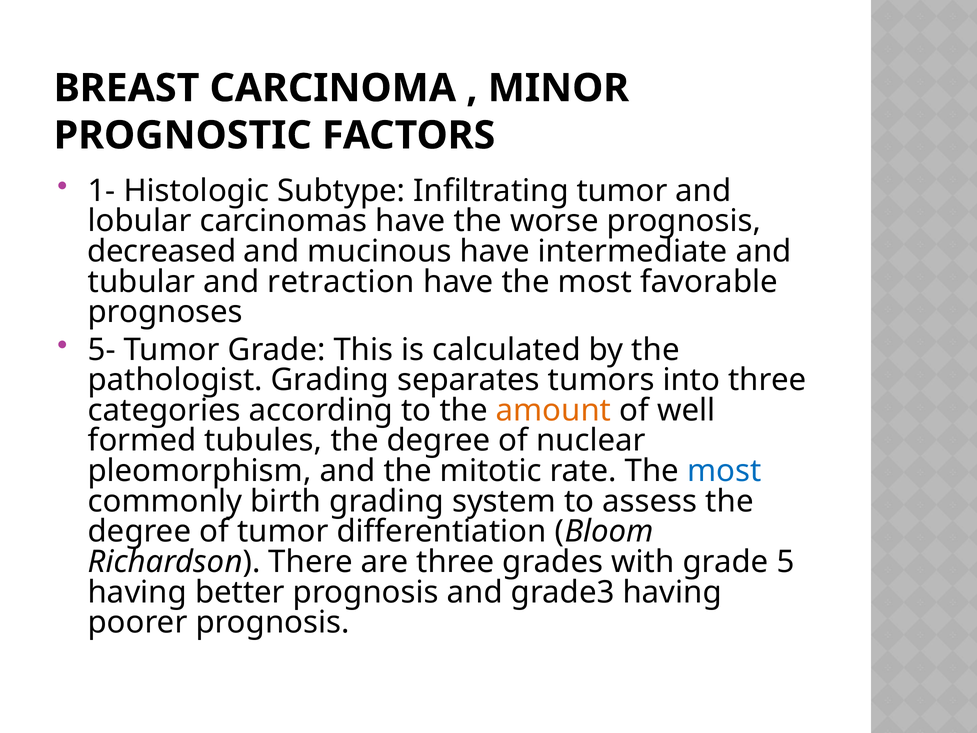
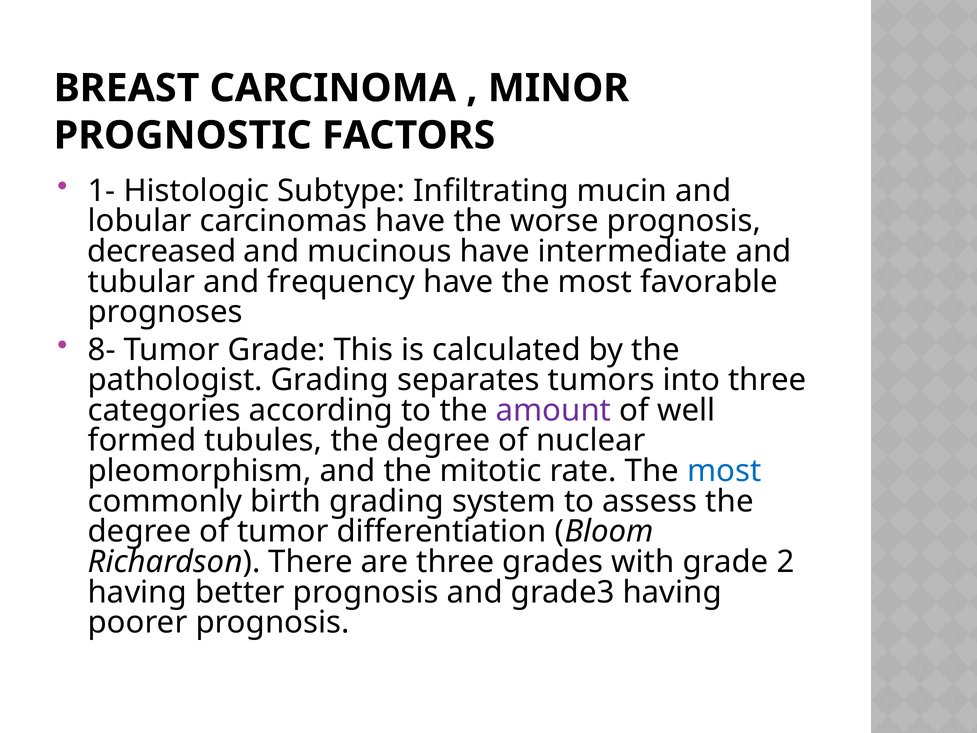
Infiltrating tumor: tumor -> mucin (622, 191)
retraction: retraction -> frequency (341, 282)
5-: 5- -> 8- (102, 350)
amount colour: orange -> purple (553, 410)
5: 5 -> 2 (785, 562)
